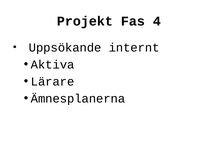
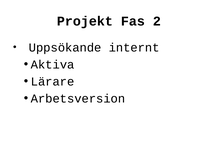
4: 4 -> 2 (157, 21)
Ämnesplanerna: Ämnesplanerna -> Arbetsversion (78, 98)
